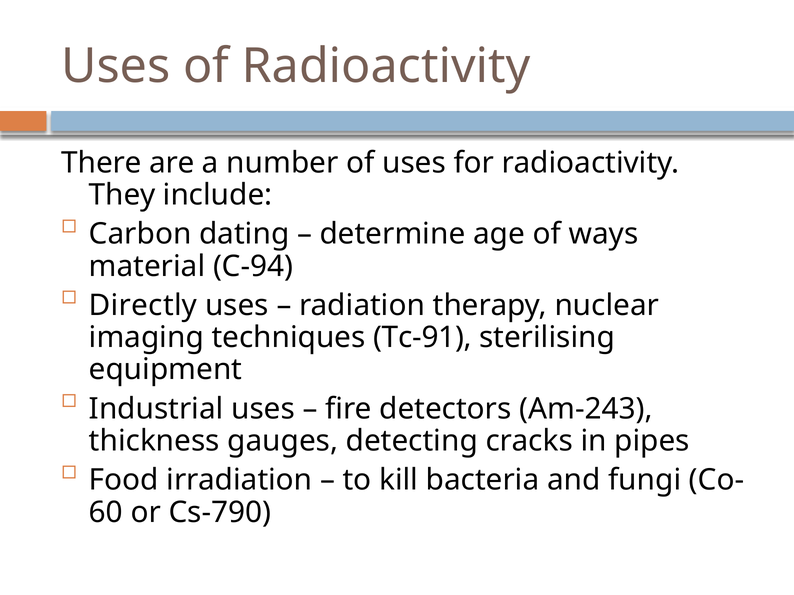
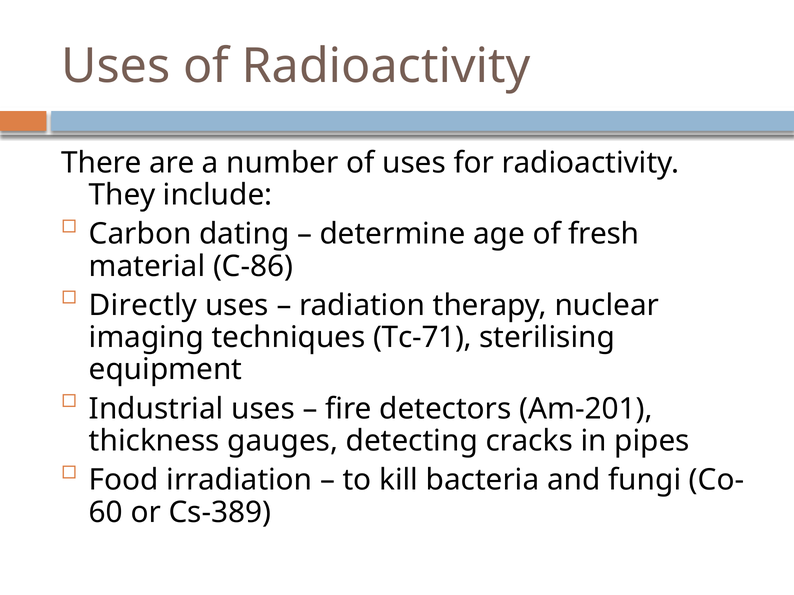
ways: ways -> fresh (604, 234)
C-94: C-94 -> C-86 (253, 266)
Tc-91: Tc-91 -> Tc-71 (422, 338)
Am-243: Am-243 -> Am-201 (586, 409)
Cs-790: Cs-790 -> Cs-389 (220, 513)
